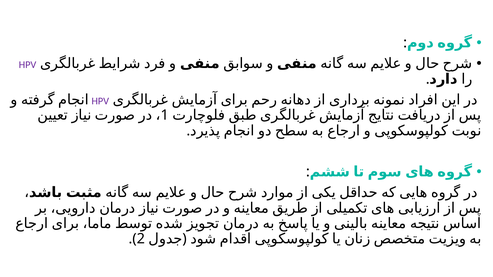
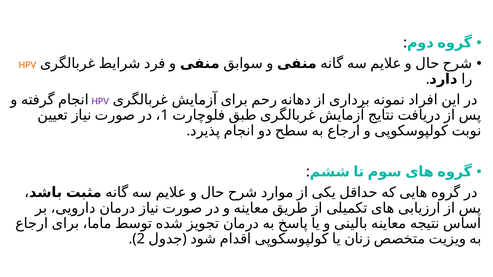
HPV colour: purple -> orange (28, 65)
